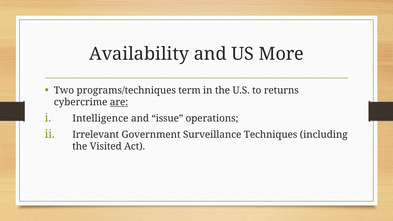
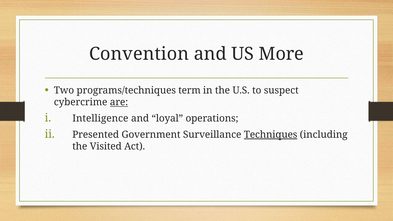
Availability: Availability -> Convention (139, 54)
returns: returns -> suspect (281, 90)
issue: issue -> loyal (167, 118)
Irrelevant: Irrelevant -> Presented (96, 135)
Techniques underline: none -> present (271, 135)
